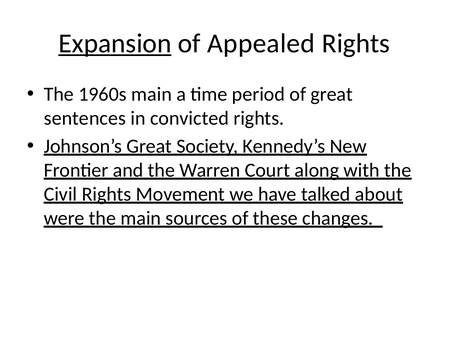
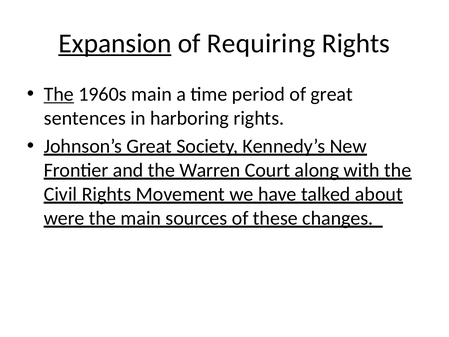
Appealed: Appealed -> Requiring (261, 43)
The underline: none -> present (59, 94)
convicted: convicted -> harboring (190, 118)
